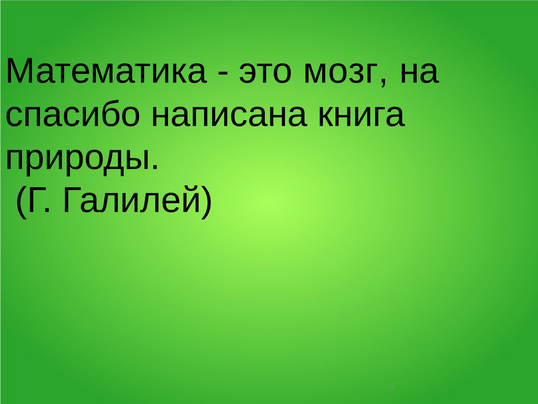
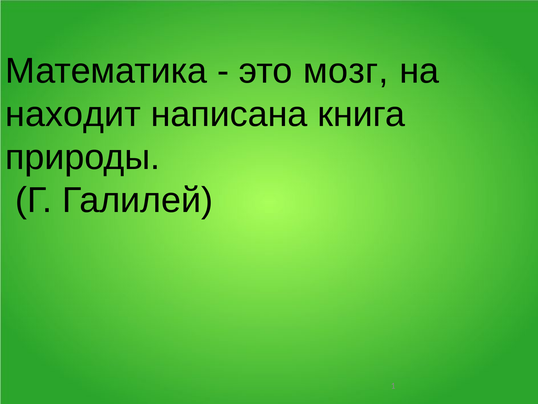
спасибо: спасибо -> находит (73, 114)
